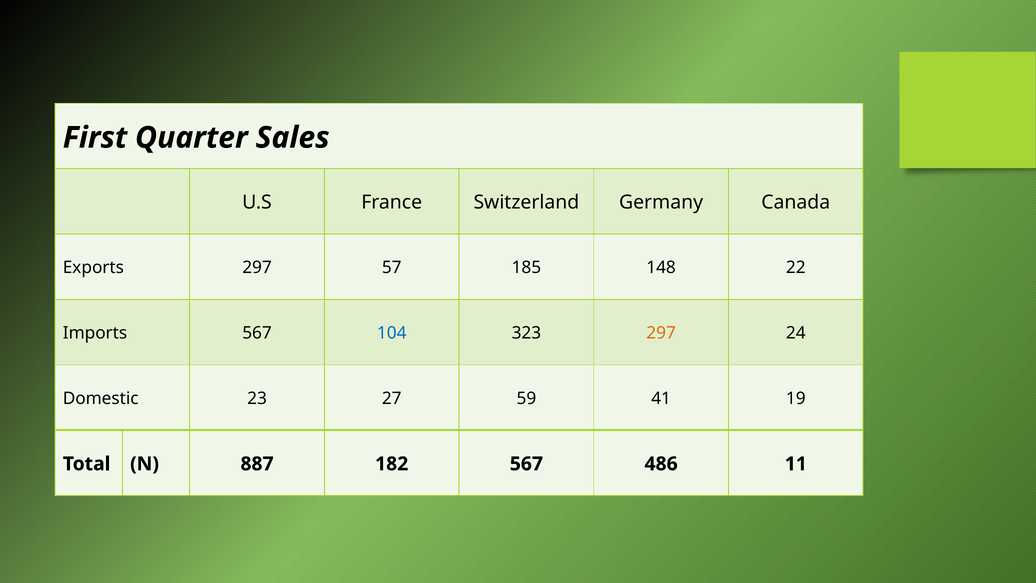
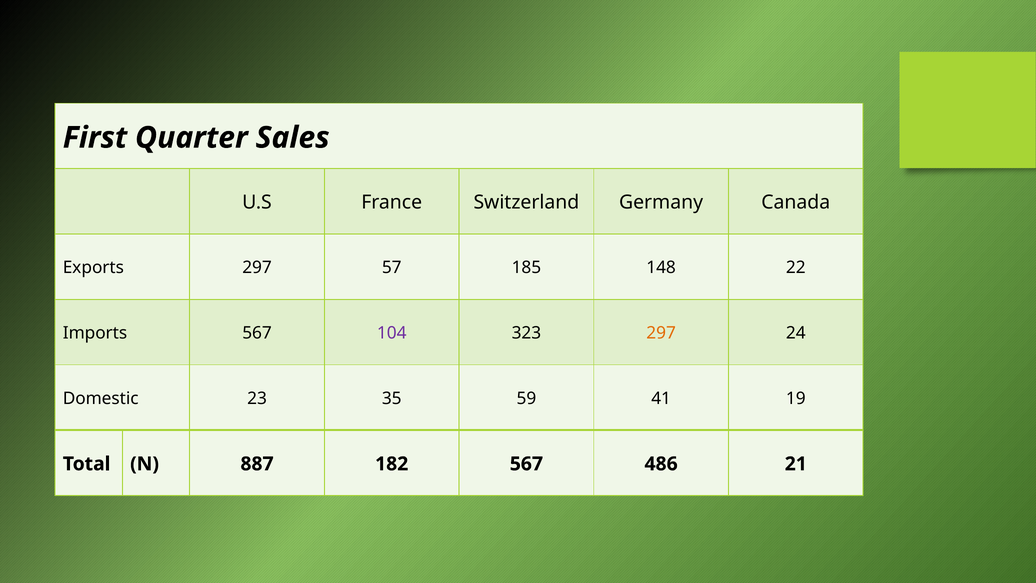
104 colour: blue -> purple (392, 333)
27: 27 -> 35 (392, 398)
11: 11 -> 21 (796, 464)
